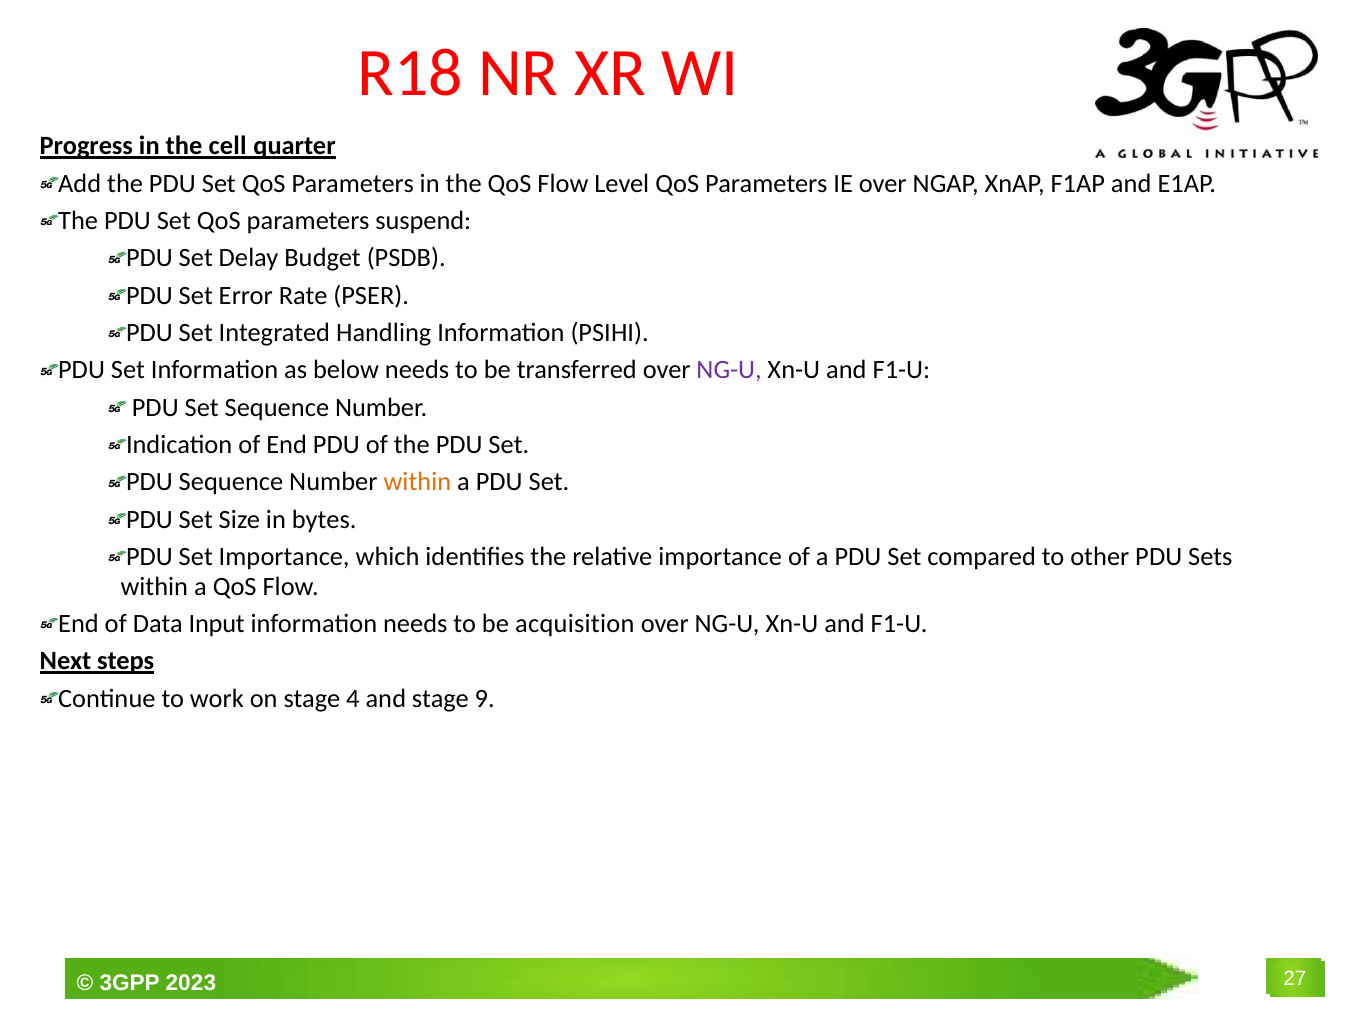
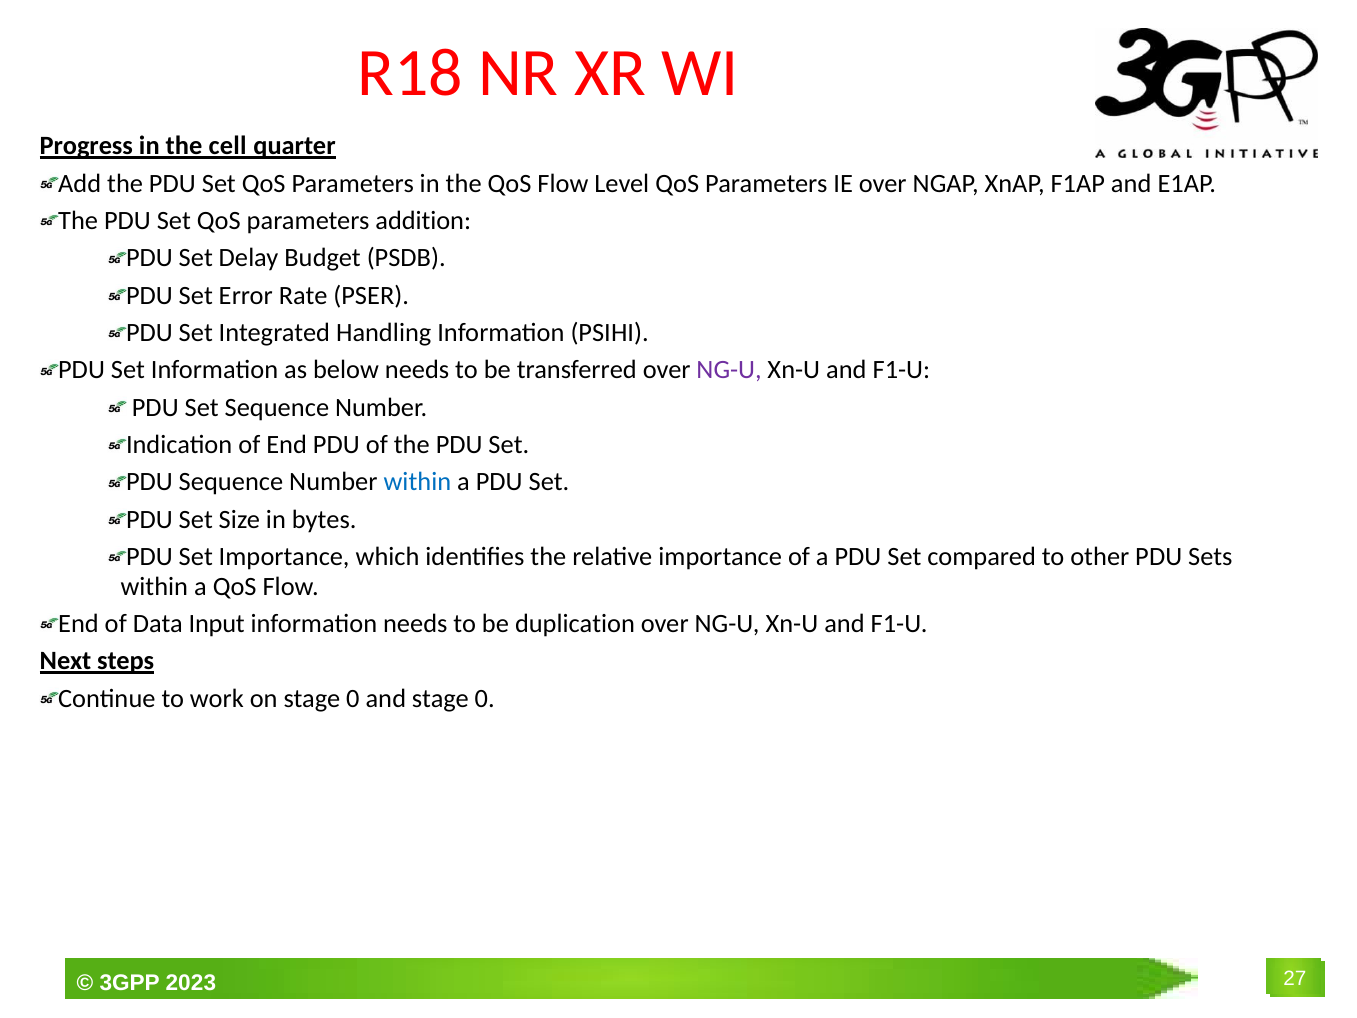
suspend: suspend -> addition (423, 221)
within colour: orange -> blue (417, 482)
acquisition: acquisition -> duplication (575, 624)
on stage 4: 4 -> 0 (353, 698)
and stage 9: 9 -> 0 (485, 698)
